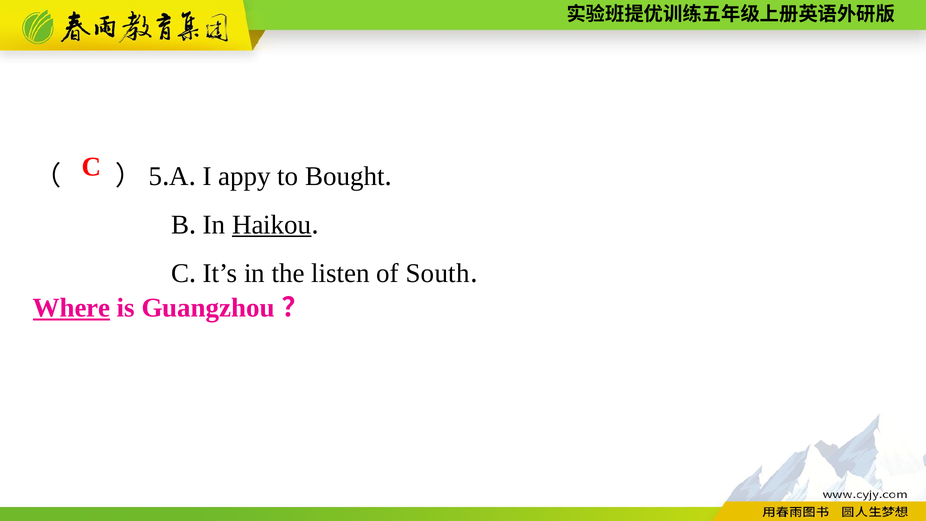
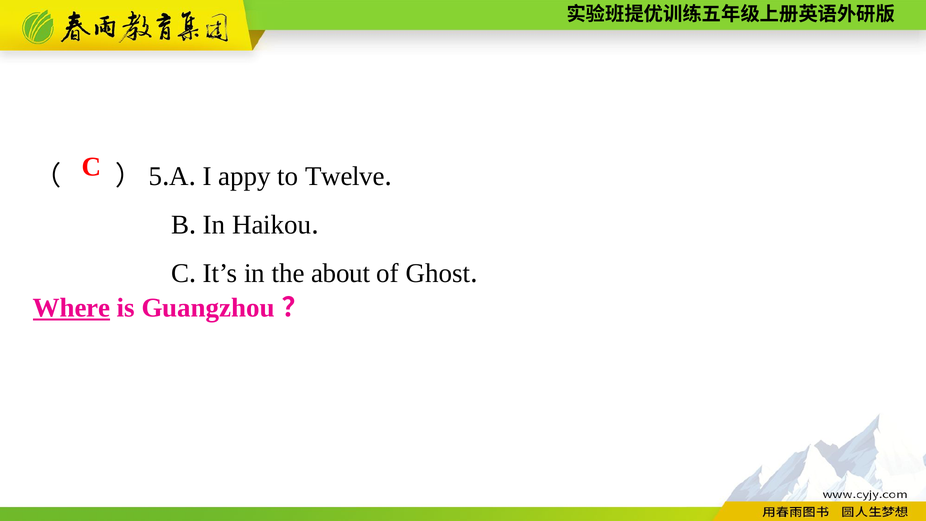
Bought: Bought -> Twelve (345, 176)
Haikou underline: present -> none (272, 225)
listen: listen -> about (341, 273)
South: South -> Ghost (438, 273)
